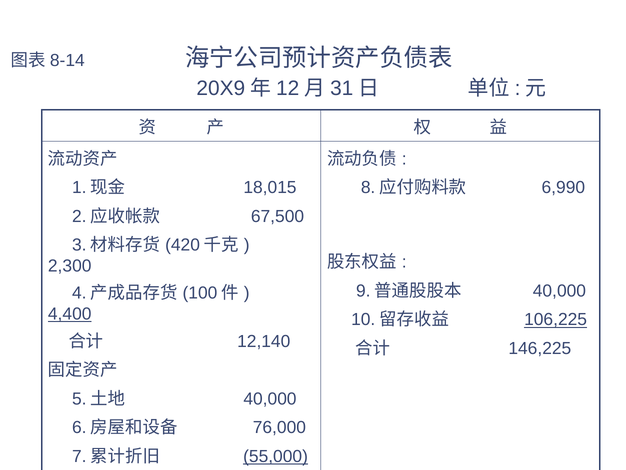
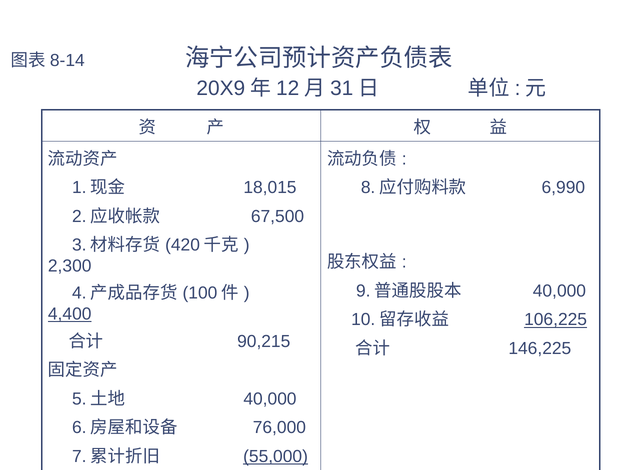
12,140: 12,140 -> 90,215 (264, 341)
